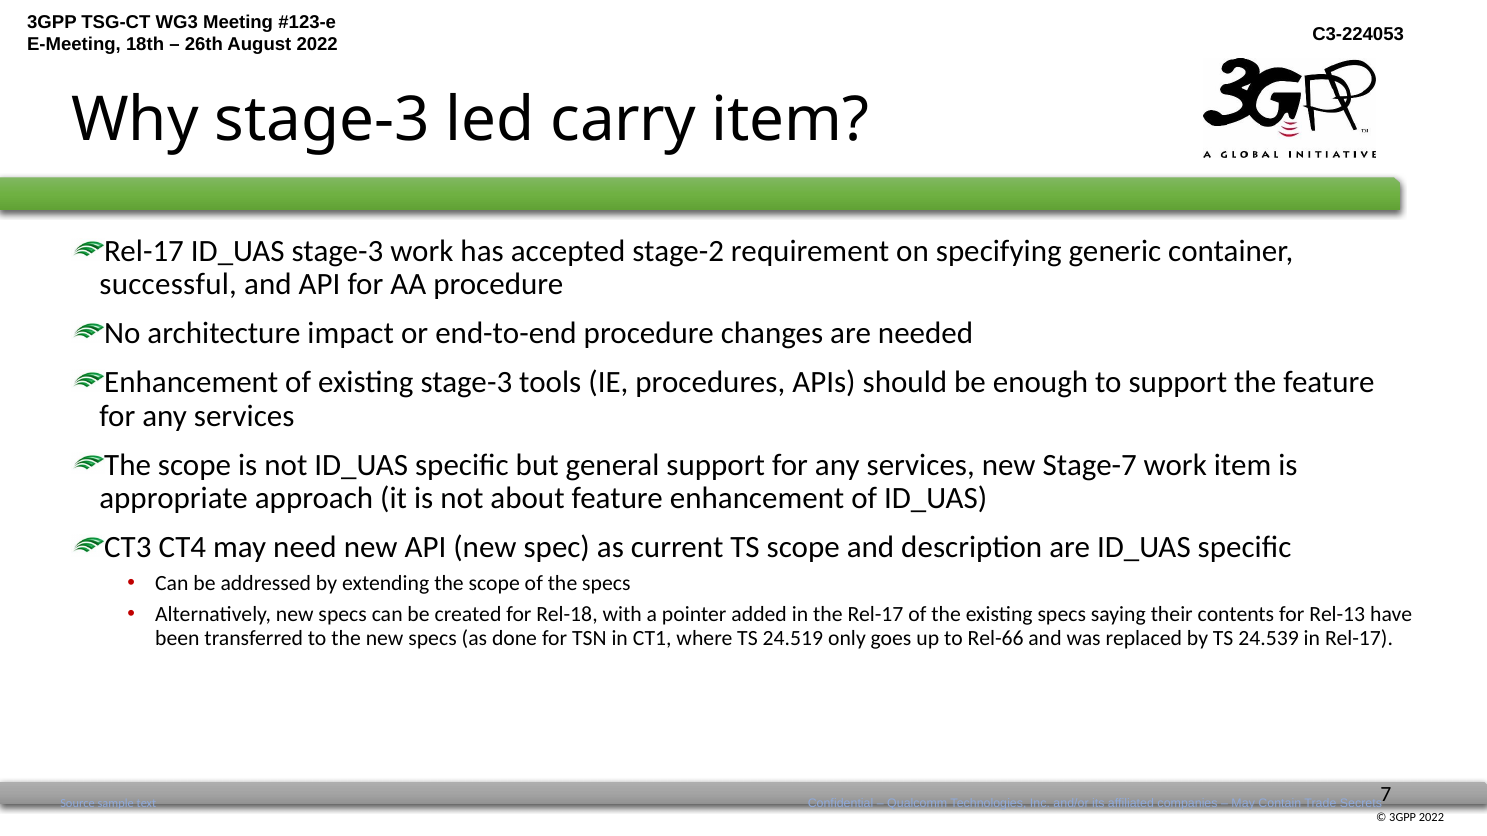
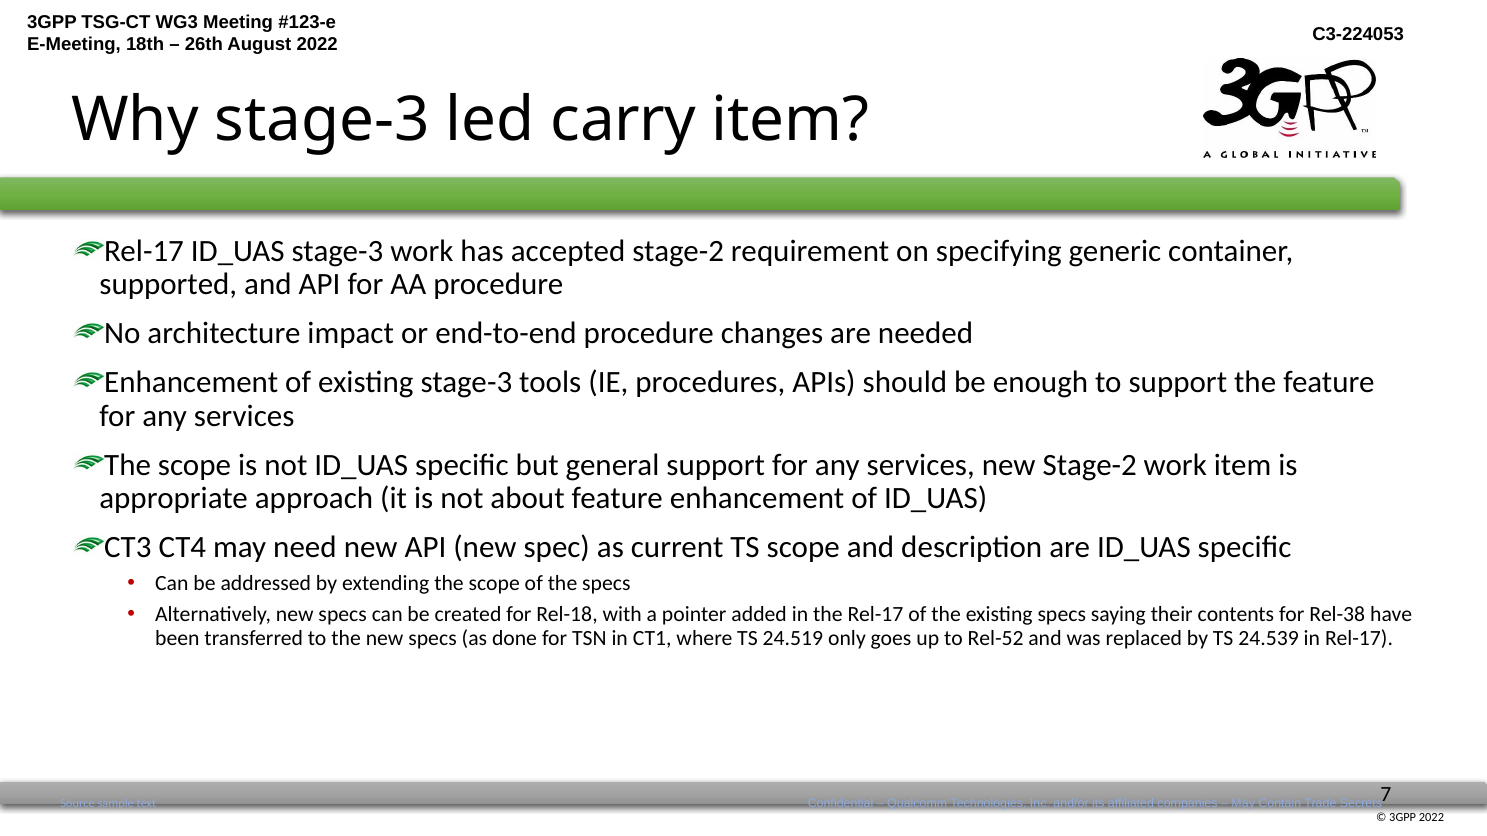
successful: successful -> supported (168, 285)
new Stage-7: Stage-7 -> Stage-2 (1090, 465)
Rel-13: Rel-13 -> Rel-38 (1337, 615)
Rel-66: Rel-66 -> Rel-52 (996, 638)
